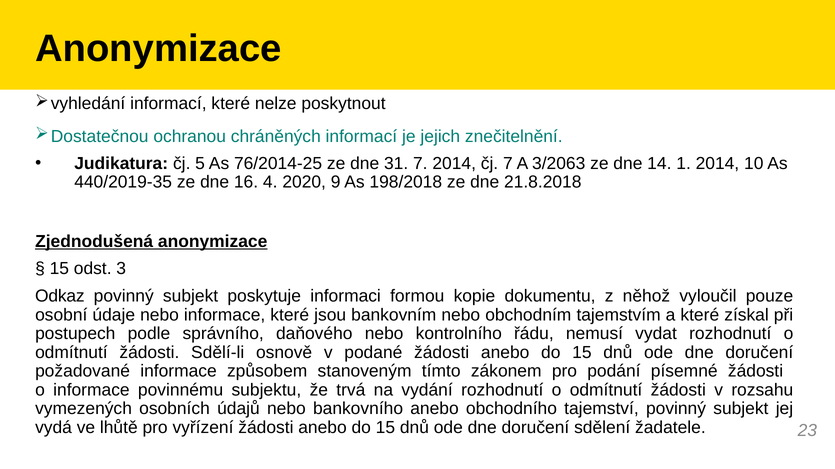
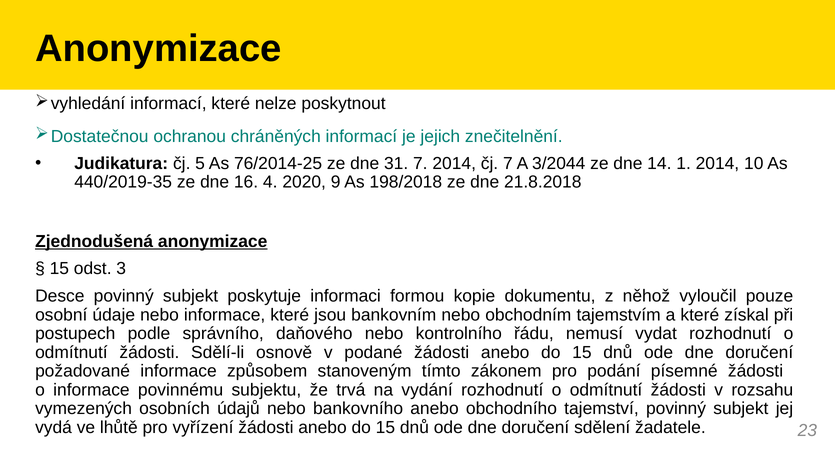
3/2063: 3/2063 -> 3/2044 (559, 164)
Odkaz: Odkaz -> Desce (60, 297)
